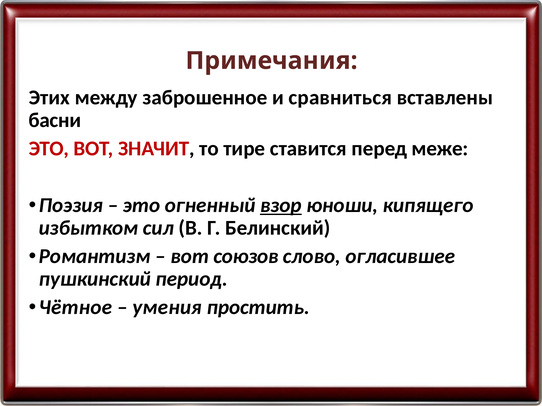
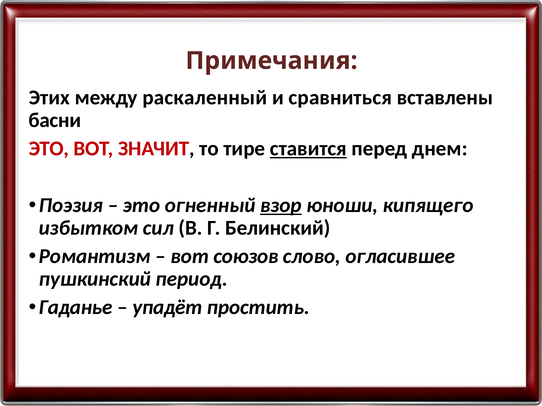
заброшенное: заброшенное -> раскаленный (205, 98)
ставится underline: none -> present (308, 149)
меже: меже -> днем (440, 149)
Чётное: Чётное -> Гаданье (76, 308)
умения: умения -> упадёт (167, 308)
